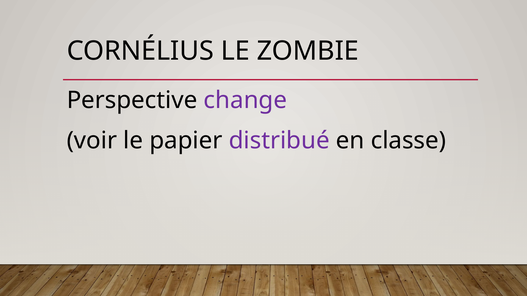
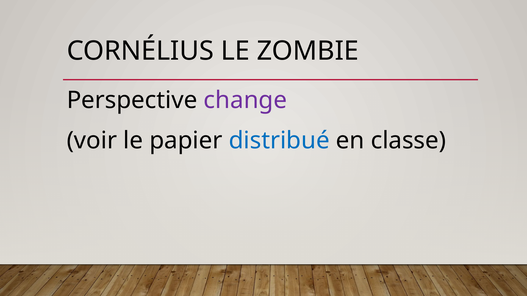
distribué colour: purple -> blue (279, 141)
